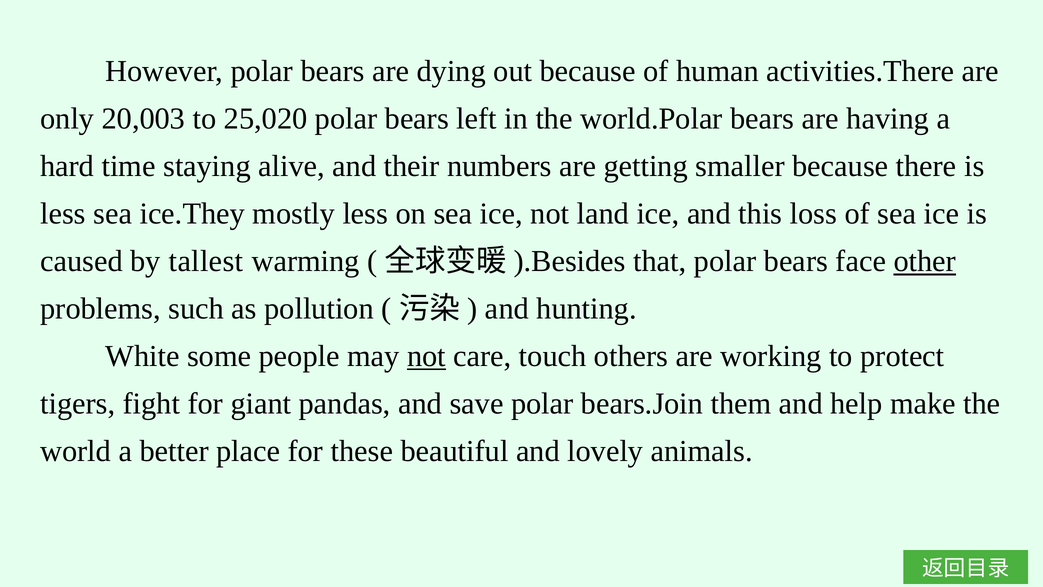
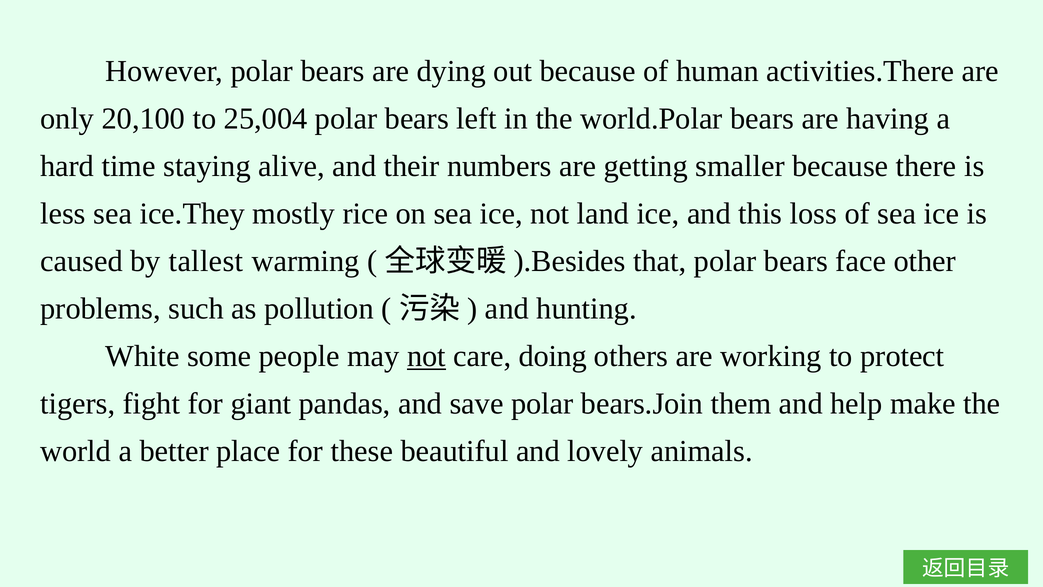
20,003: 20,003 -> 20,100 (143, 119)
25,020: 25,020 -> 25,004 (266, 119)
mostly less: less -> rice (365, 214)
other underline: present -> none (925, 261)
touch: touch -> doing (553, 356)
